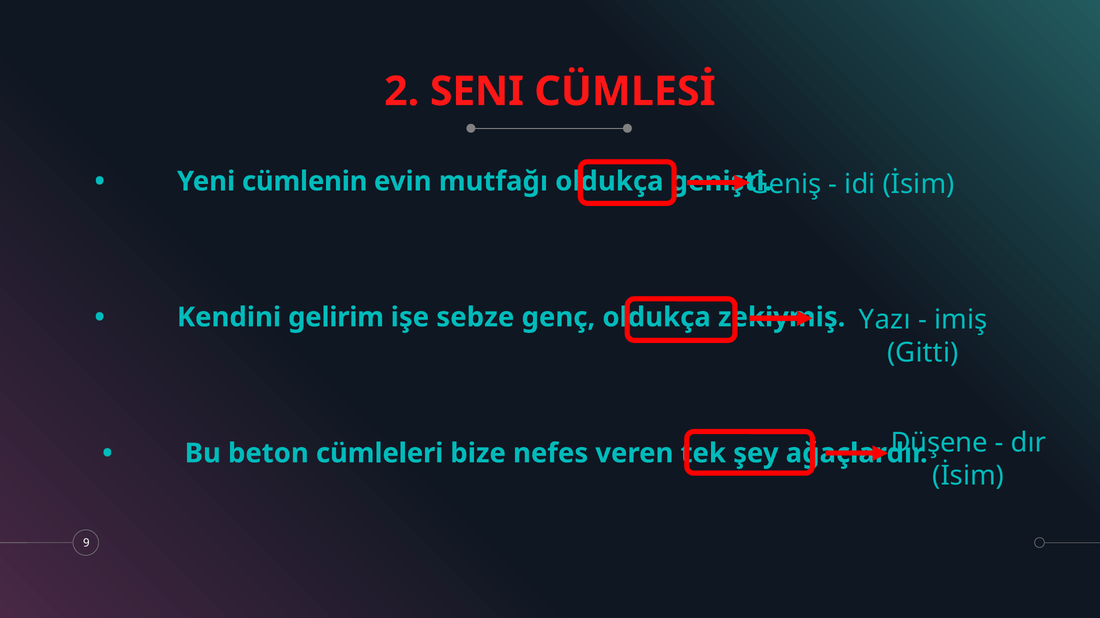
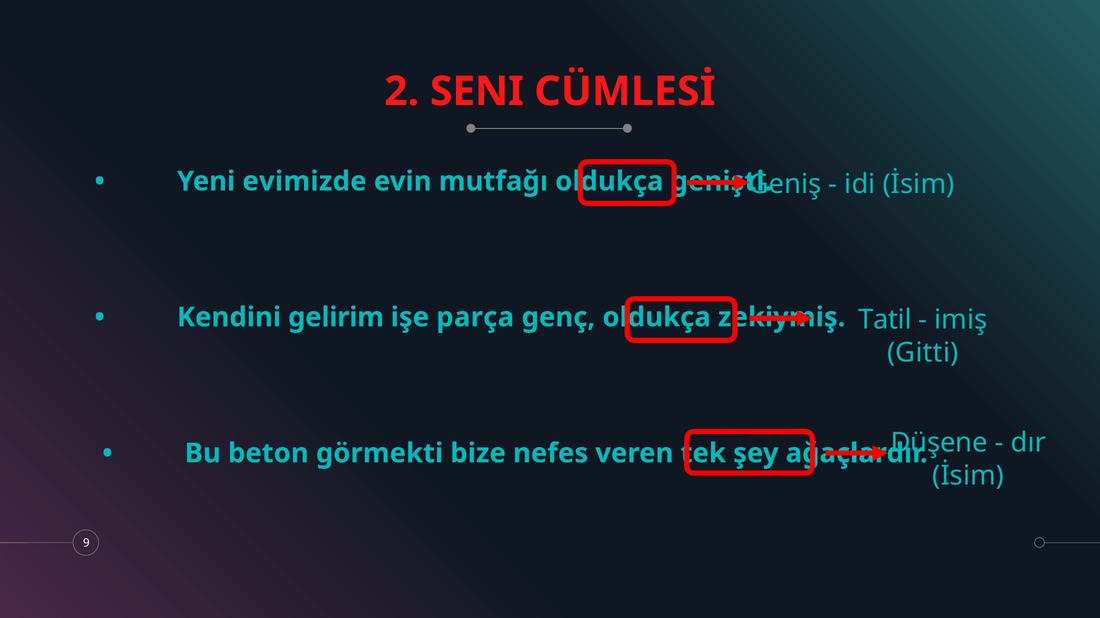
cümlenin: cümlenin -> evimizde (304, 182)
sebze: sebze -> parça (475, 318)
Yazı: Yazı -> Tatil (885, 320)
cümleleri: cümleleri -> görmekti (380, 454)
